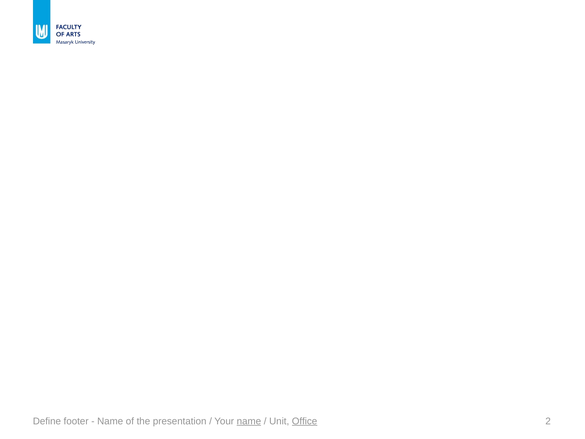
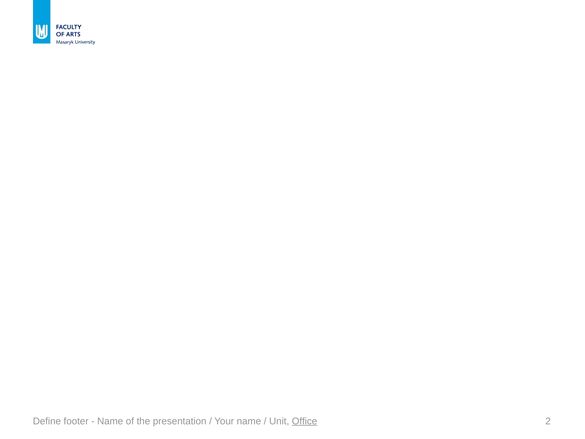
name underline: present -> none (249, 421)
